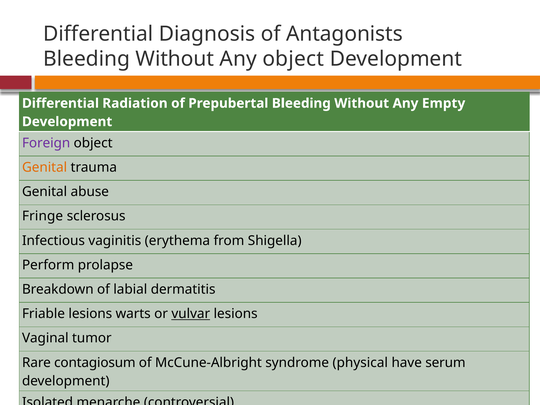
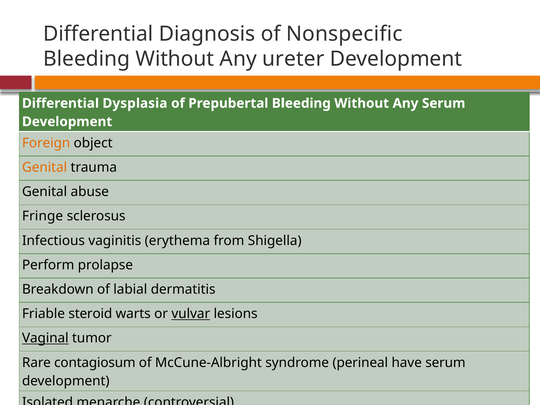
Antagonists: Antagonists -> Nonspecific (344, 34)
Any object: object -> ureter (293, 59)
Radiation: Radiation -> Dysplasia (135, 103)
Any Empty: Empty -> Serum (444, 103)
Foreign colour: purple -> orange (46, 143)
Friable lesions: lesions -> steroid (90, 314)
Vaginal underline: none -> present (45, 338)
physical: physical -> perineal (360, 363)
